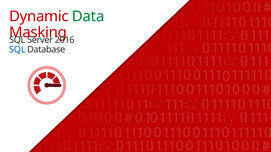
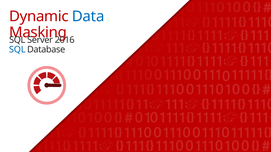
Data colour: green -> blue (88, 16)
